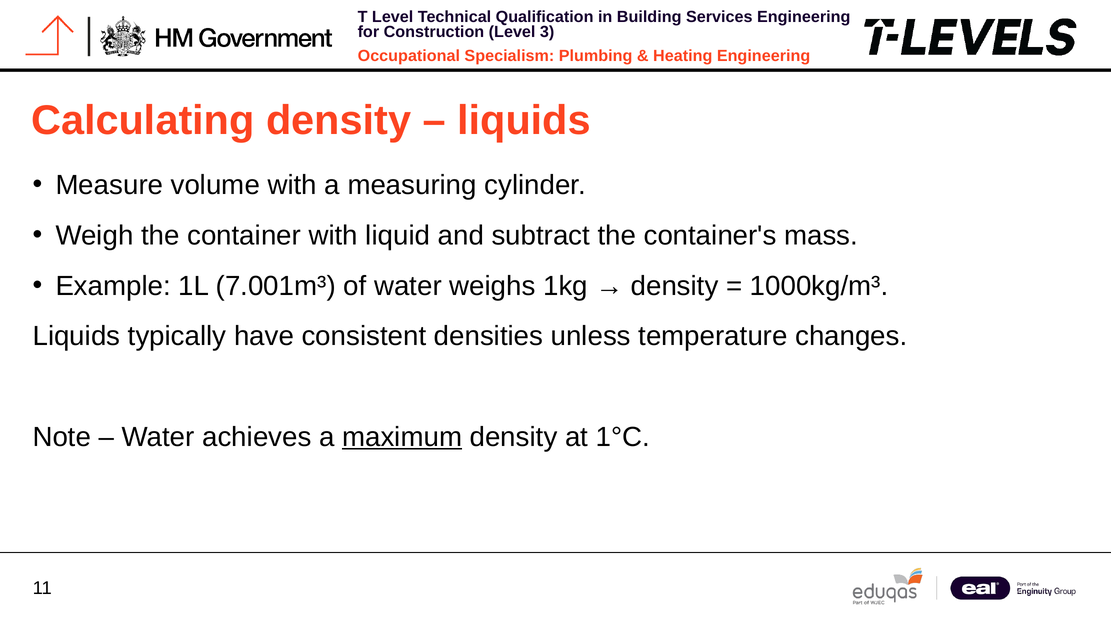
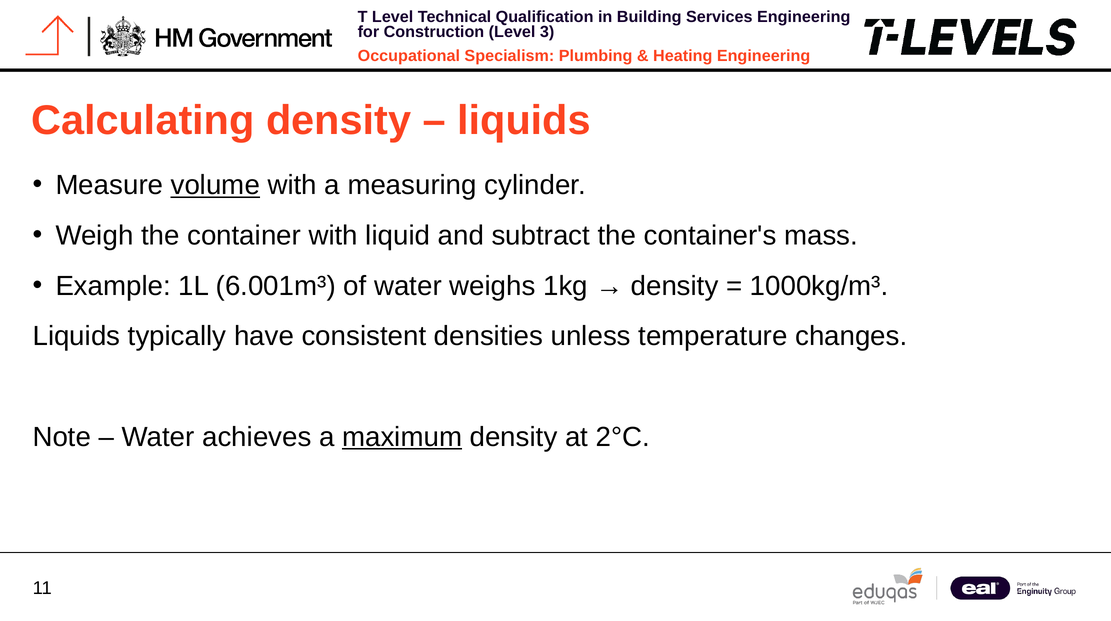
volume underline: none -> present (215, 185)
7.001m³: 7.001m³ -> 6.001m³ (276, 286)
1°C: 1°C -> 2°C (623, 437)
